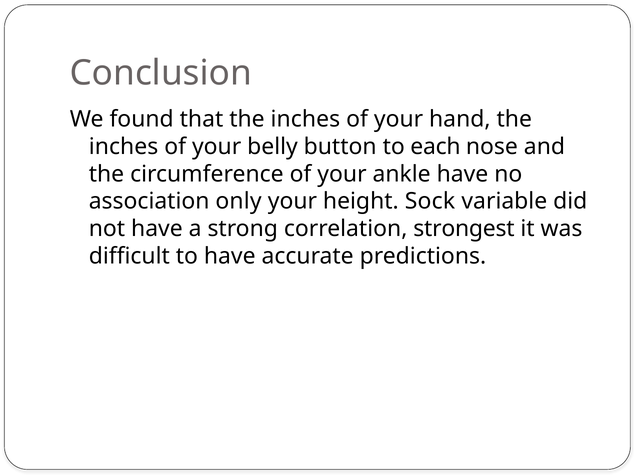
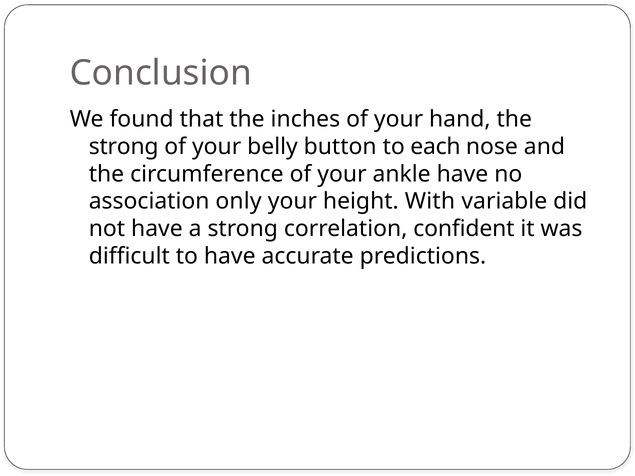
inches: inches -> strong (124, 147)
Sock: Sock -> With (430, 202)
strongest: strongest -> confident (464, 229)
